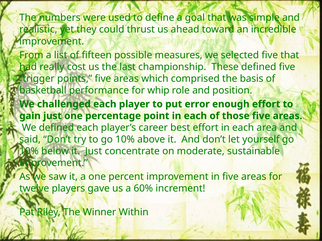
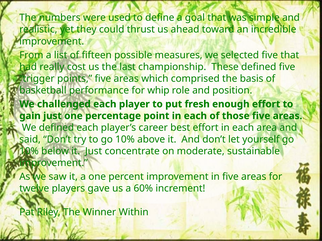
error: error -> fresh (197, 104)
